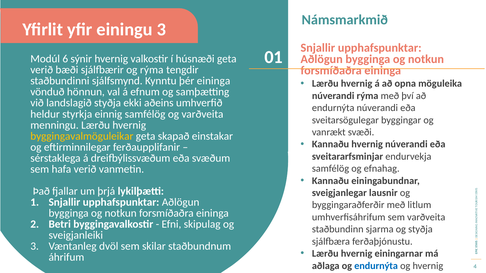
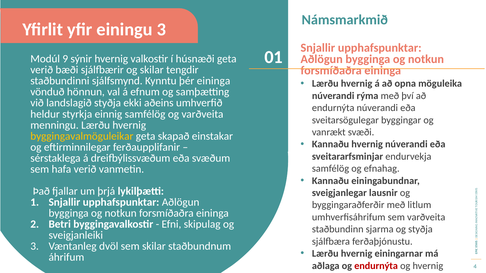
6: 6 -> 9 (65, 59)
og rýma: rýma -> skilar (152, 70)
endurnýta colour: blue -> red (376, 266)
